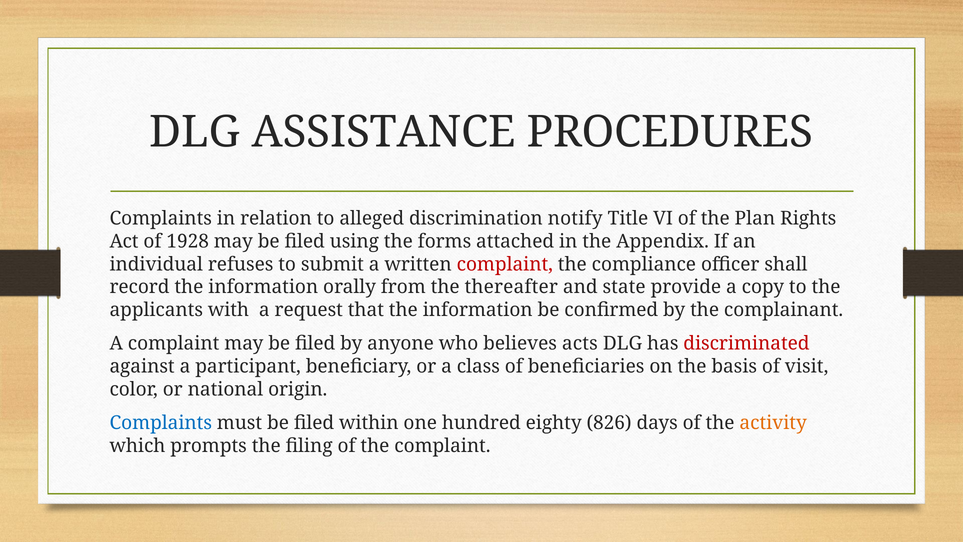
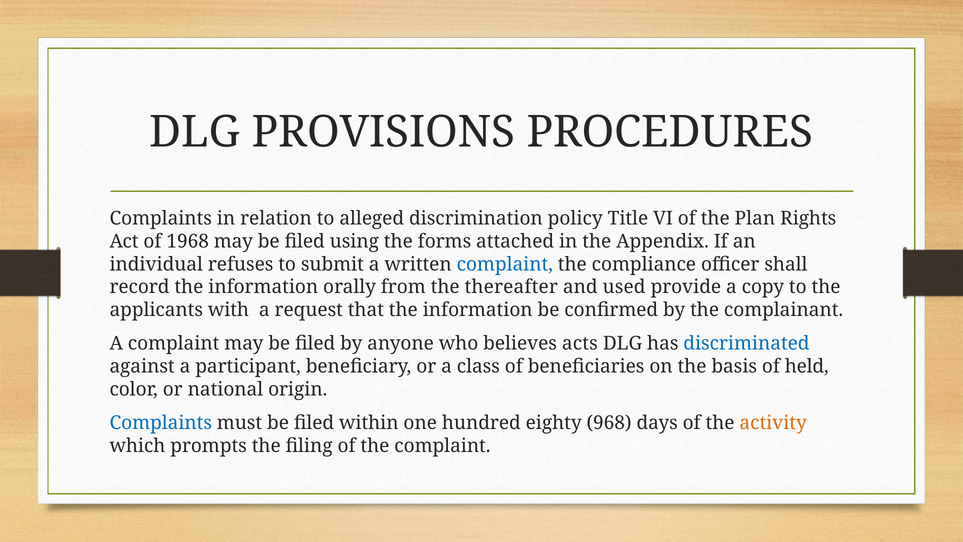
ASSISTANCE: ASSISTANCE -> PROVISIONS (384, 132)
notify: notify -> policy (575, 218)
1928: 1928 -> 1968 (188, 241)
complaint colour: red -> blue (505, 264)
state: state -> used (624, 287)
discriminated colour: red -> blue (746, 343)
visit: visit -> held (807, 366)
826: 826 -> 968 (609, 423)
